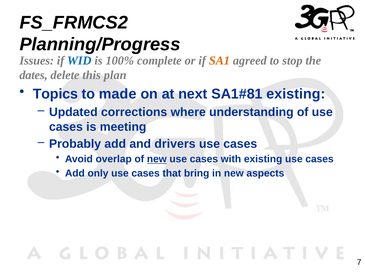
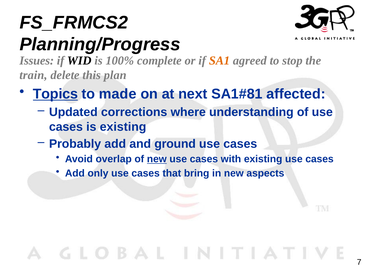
WID colour: blue -> black (79, 61)
dates: dates -> train (33, 75)
Topics underline: none -> present (55, 94)
existing: existing -> affected (296, 94)
is meeting: meeting -> existing (123, 127)
drivers: drivers -> ground (175, 144)
